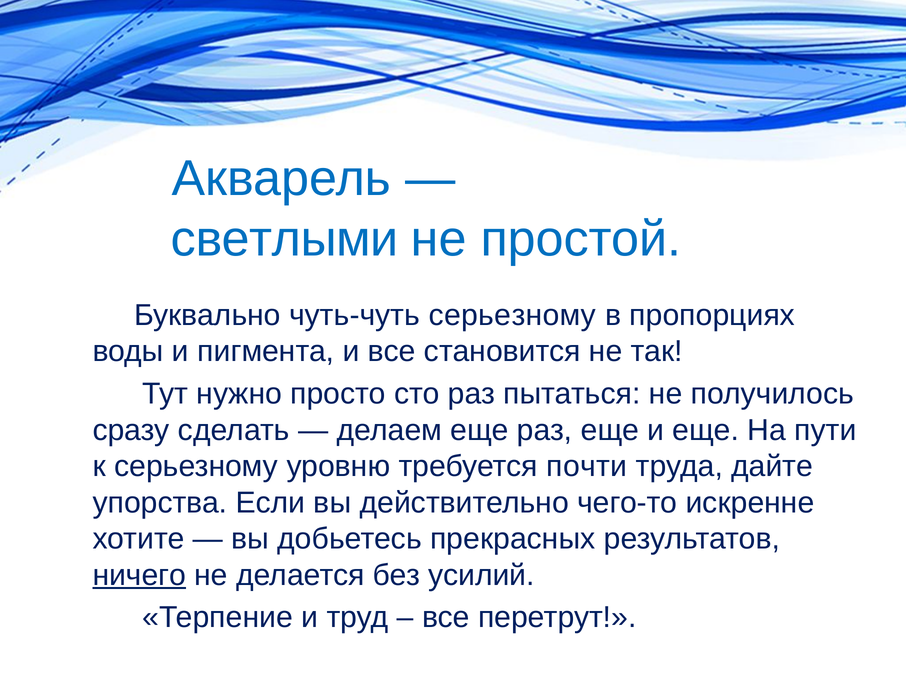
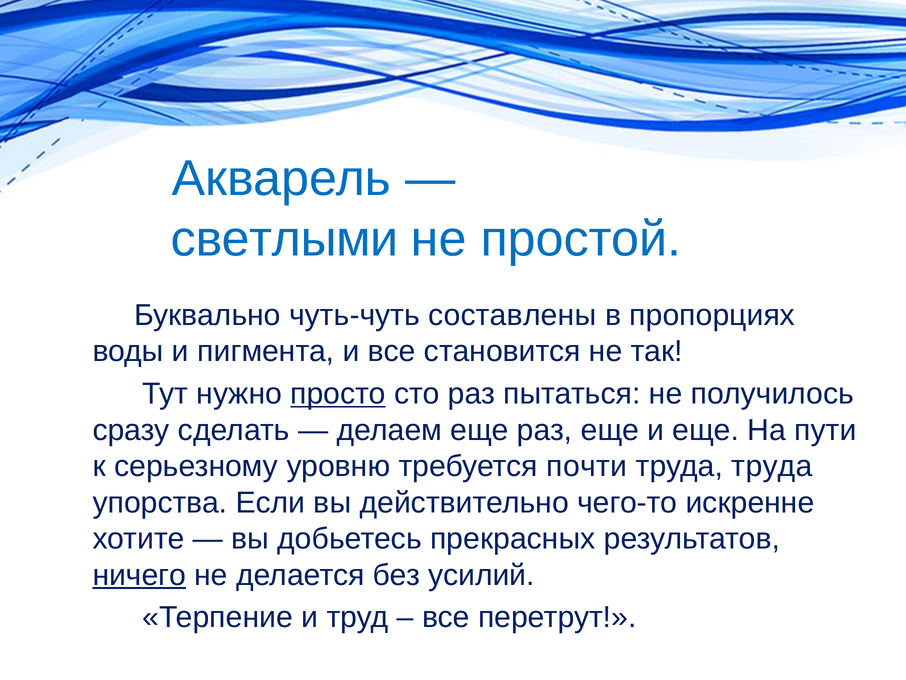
чуть-чуть серьезному: серьезному -> составлены (512, 315)
просто underline: none -> present (338, 393)
труда дайте: дайте -> труда (772, 466)
